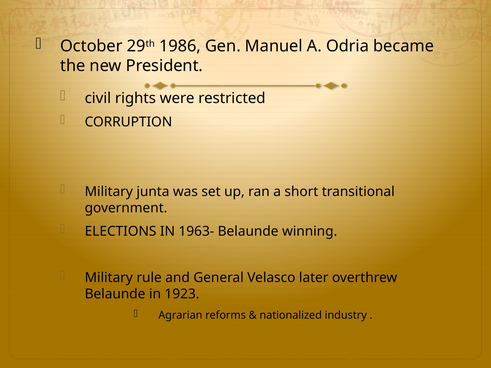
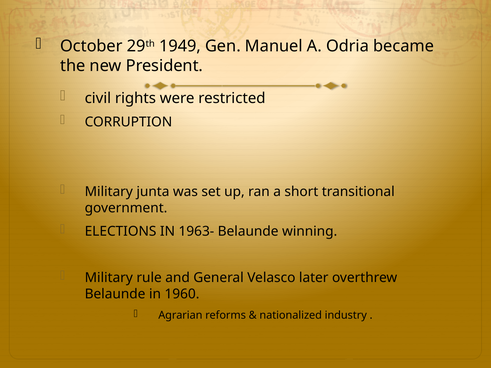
1986: 1986 -> 1949 (180, 46)
1923: 1923 -> 1960 (182, 294)
